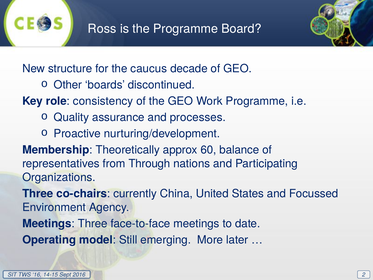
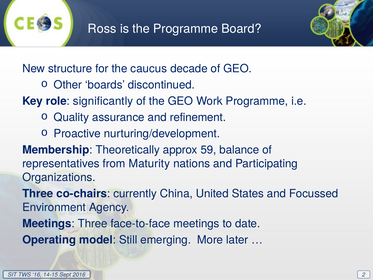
consistency: consistency -> significantly (103, 101)
processes: processes -> refinement (198, 117)
60: 60 -> 59 (208, 150)
Through: Through -> Maturity (149, 163)
